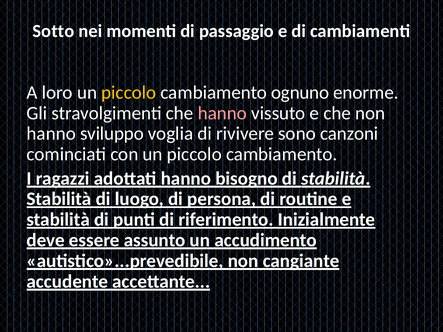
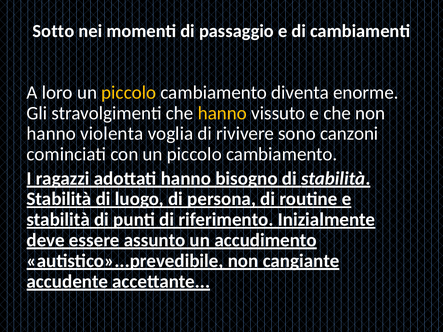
ognuno: ognuno -> diventa (300, 93)
hanno colour: pink -> yellow (222, 113)
sviluppo: sviluppo -> violenta (112, 134)
